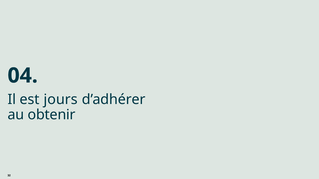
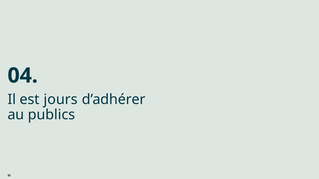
obtenir: obtenir -> publics (52, 115)
